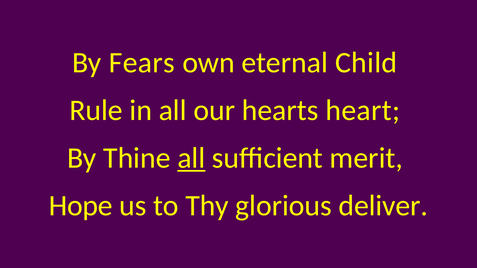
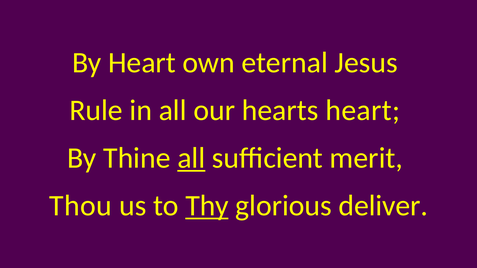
By Fears: Fears -> Heart (142, 63)
Child: Child -> Jesus (366, 63)
Hope: Hope -> Thou (80, 206)
Thy underline: none -> present (207, 206)
